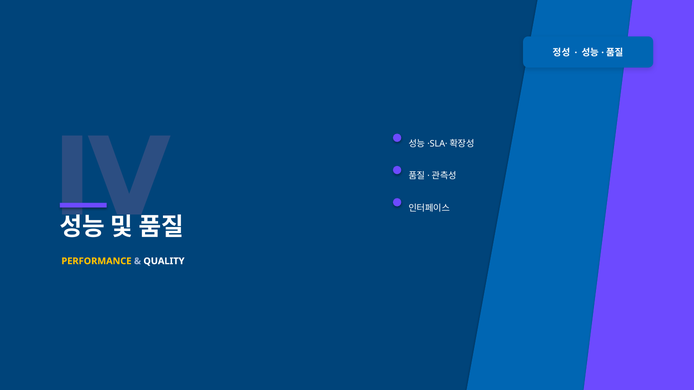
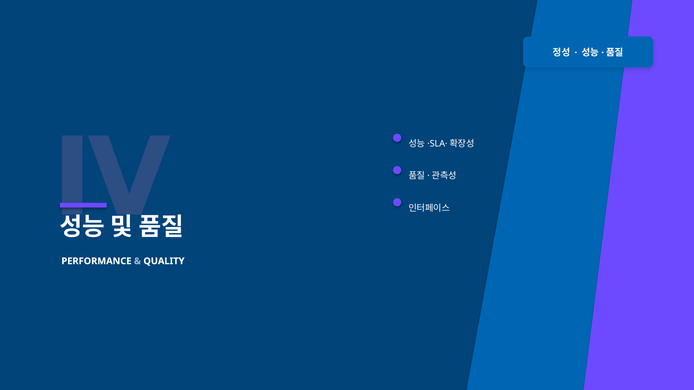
PERFORMANCE colour: yellow -> white (96, 261)
